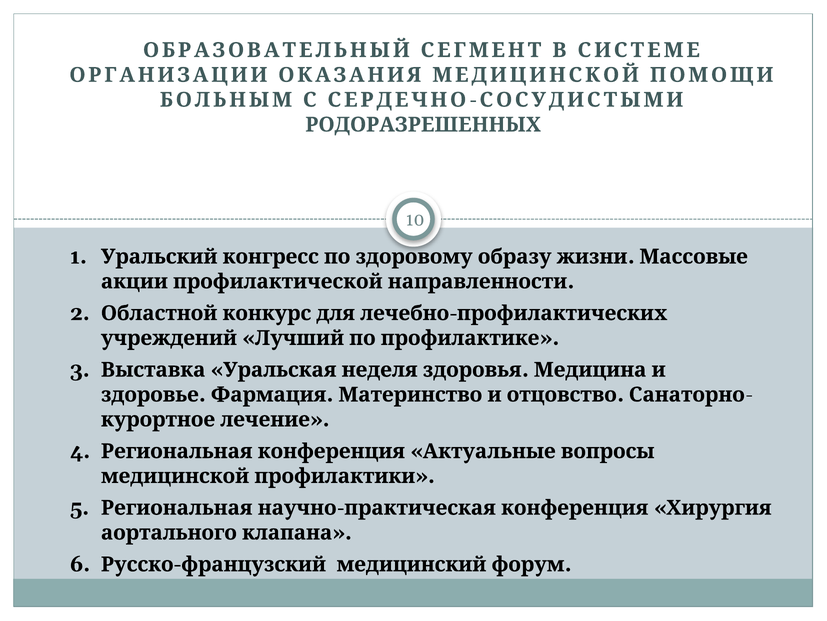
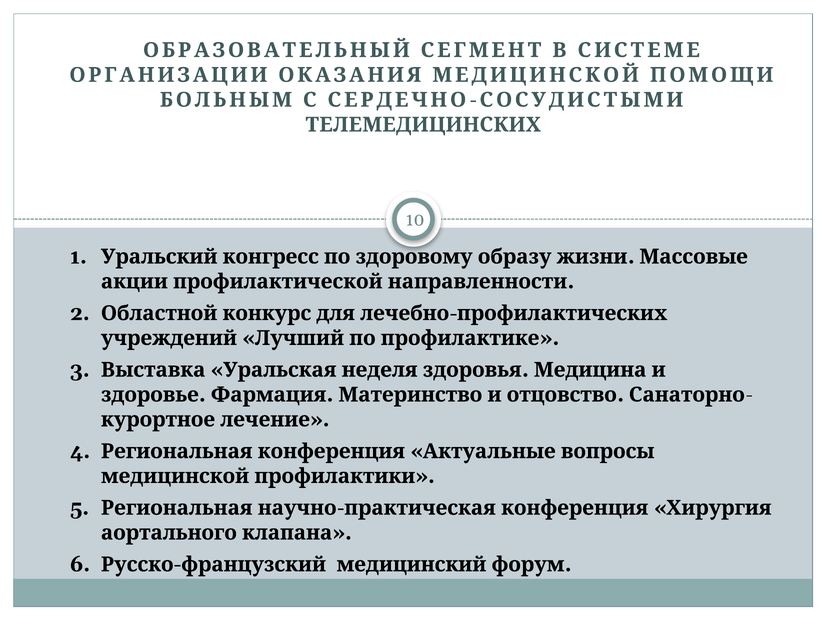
РОДОРАЗРЕШЕННЫХ: РОДОРАЗРЕШЕННЫХ -> ТЕЛЕМЕДИЦИНСКИХ (423, 125)
